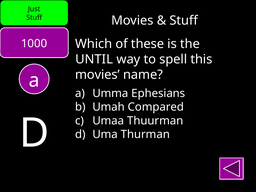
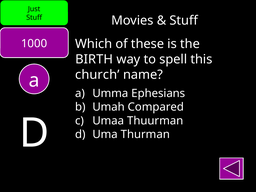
UNTIL: UNTIL -> BIRTH (94, 59)
movies: movies -> church (97, 75)
